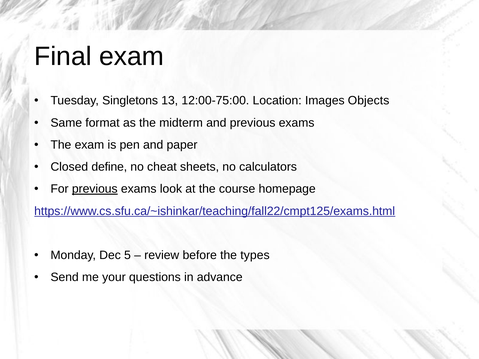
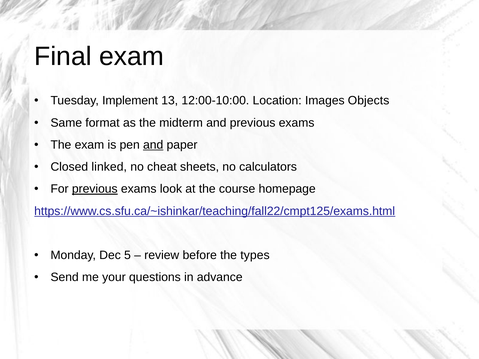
Singletons: Singletons -> Implement (130, 101)
12:00-75:00: 12:00-75:00 -> 12:00-10:00 (215, 101)
and underline: none -> present (153, 145)
define: define -> linked (109, 167)
